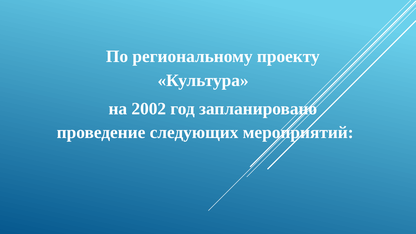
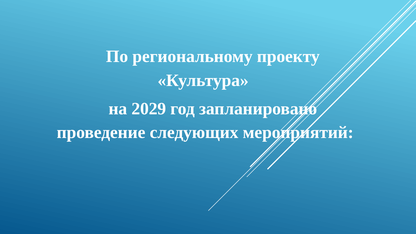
2002: 2002 -> 2029 (149, 109)
